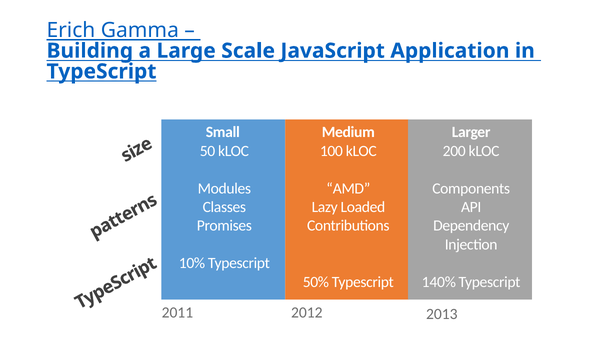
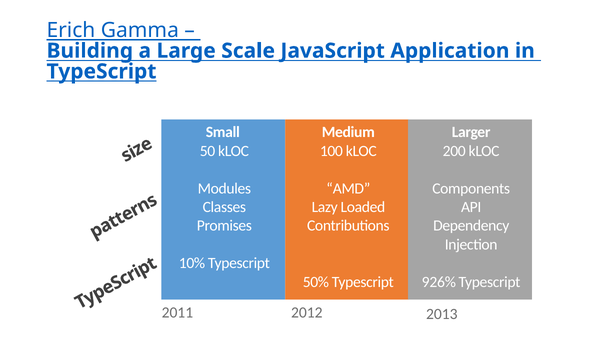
140%: 140% -> 926% (439, 282)
